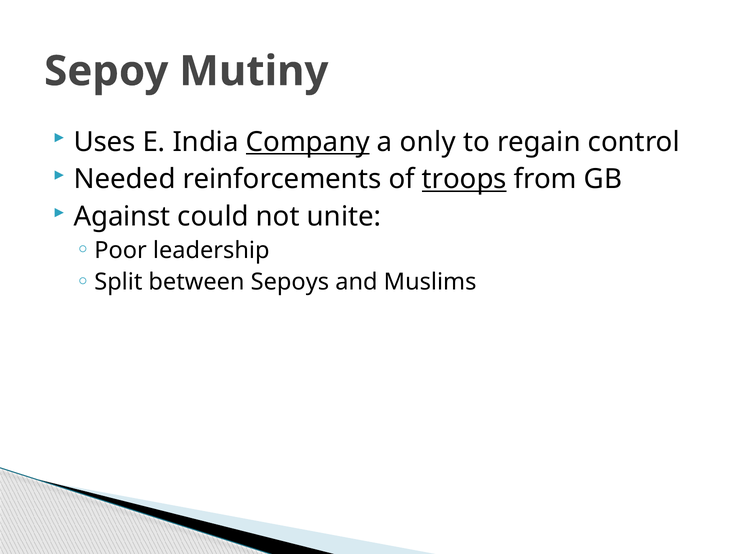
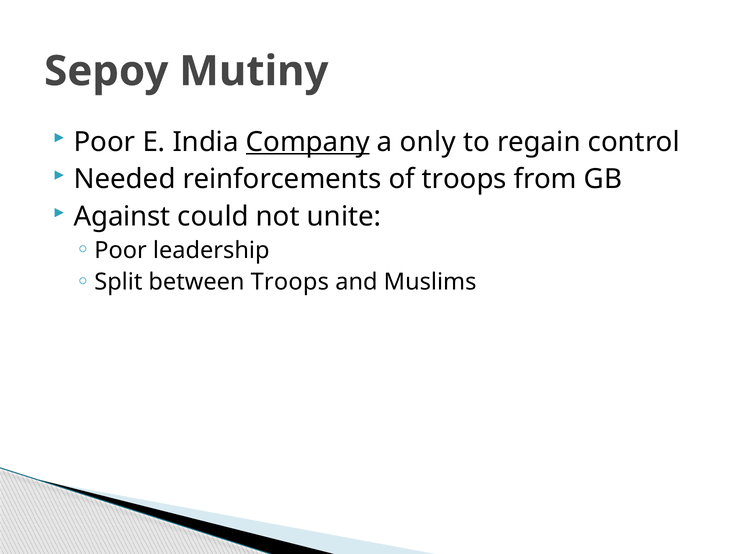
Uses: Uses -> Poor (105, 142)
troops underline: present -> none (464, 179)
between Sepoys: Sepoys -> Troops (290, 282)
